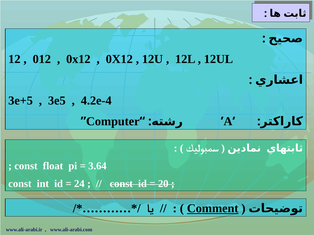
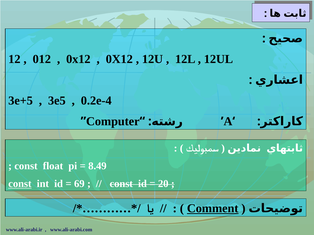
4.2e-4: 4.2e-4 -> 0.2e-4 (96, 101)
3.64: 3.64 -> 8.49 (97, 166)
const underline: none -> present (20, 184)
24: 24 -> 69 (79, 184)
